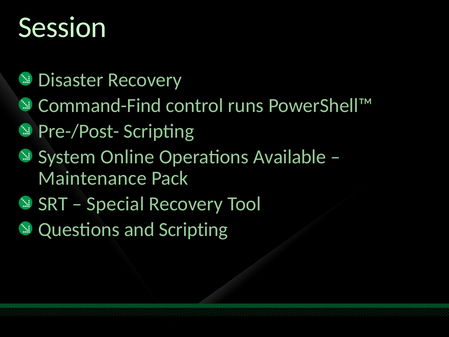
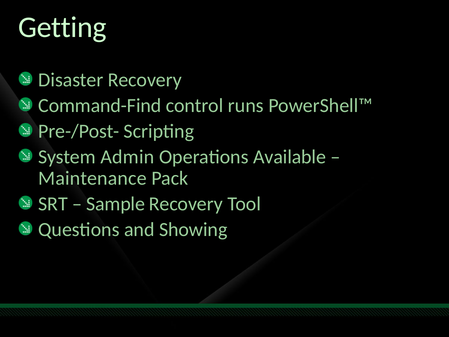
Session: Session -> Getting (62, 27)
Online: Online -> Admin (127, 157)
Special: Special -> Sample (116, 204)
and Scripting: Scripting -> Showing (193, 229)
